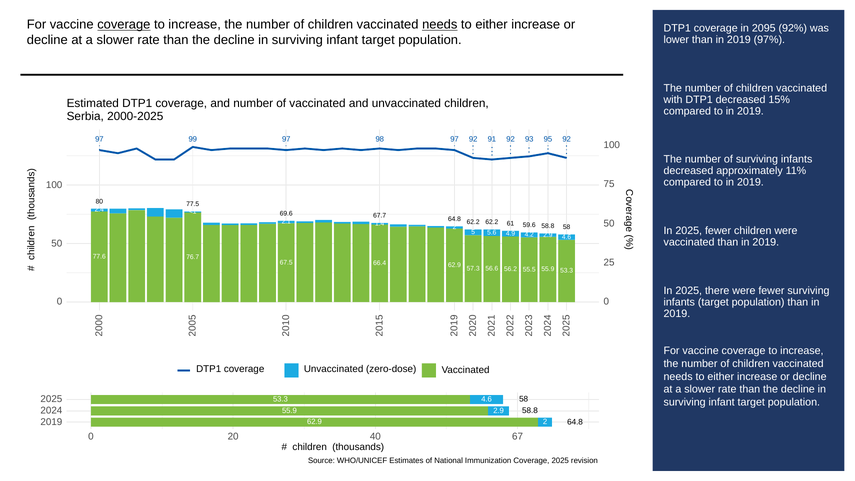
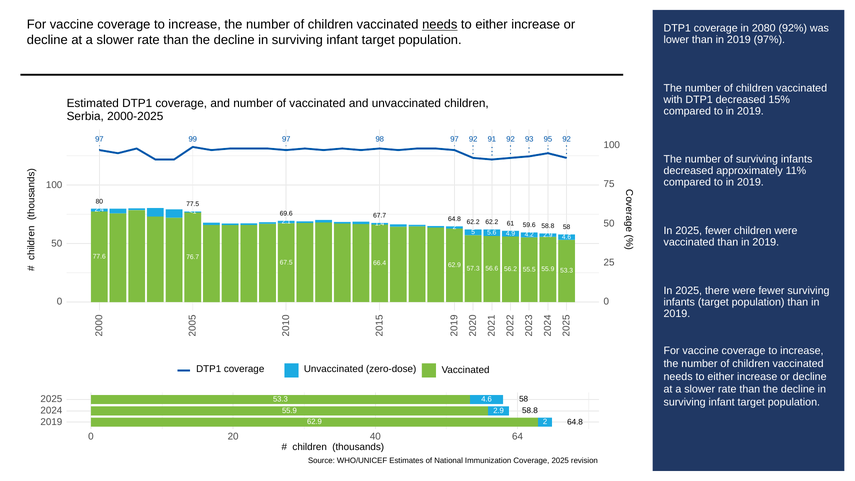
coverage underline: present -> none (124, 25)
2095: 2095 -> 2080 (764, 28)
67: 67 -> 64 (518, 436)
